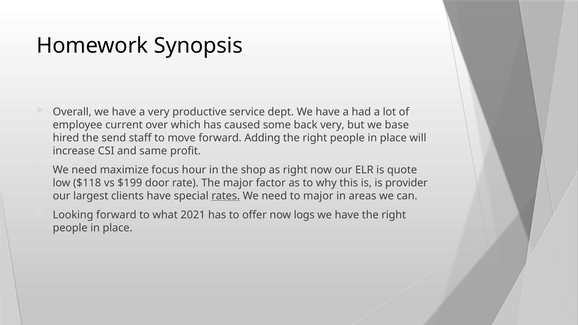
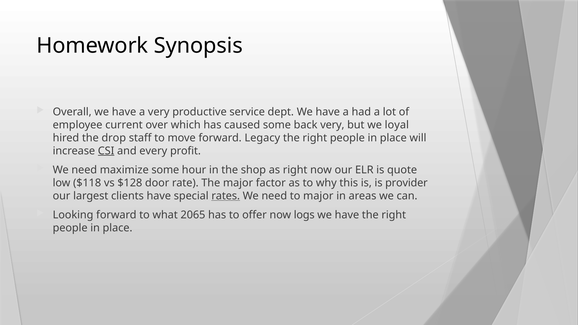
base: base -> loyal (397, 125)
send: send -> drop (114, 138)
Adding: Adding -> Legacy (262, 138)
CSI underline: none -> present (106, 151)
same: same -> every (153, 151)
maximize focus: focus -> some (165, 170)
$199: $199 -> $128 (130, 183)
2021: 2021 -> 2065 (193, 215)
